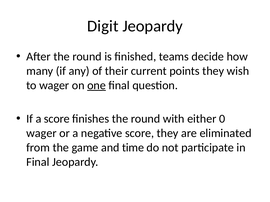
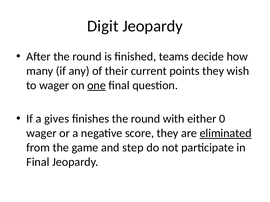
a score: score -> gives (57, 119)
eliminated underline: none -> present (226, 134)
time: time -> step (133, 148)
